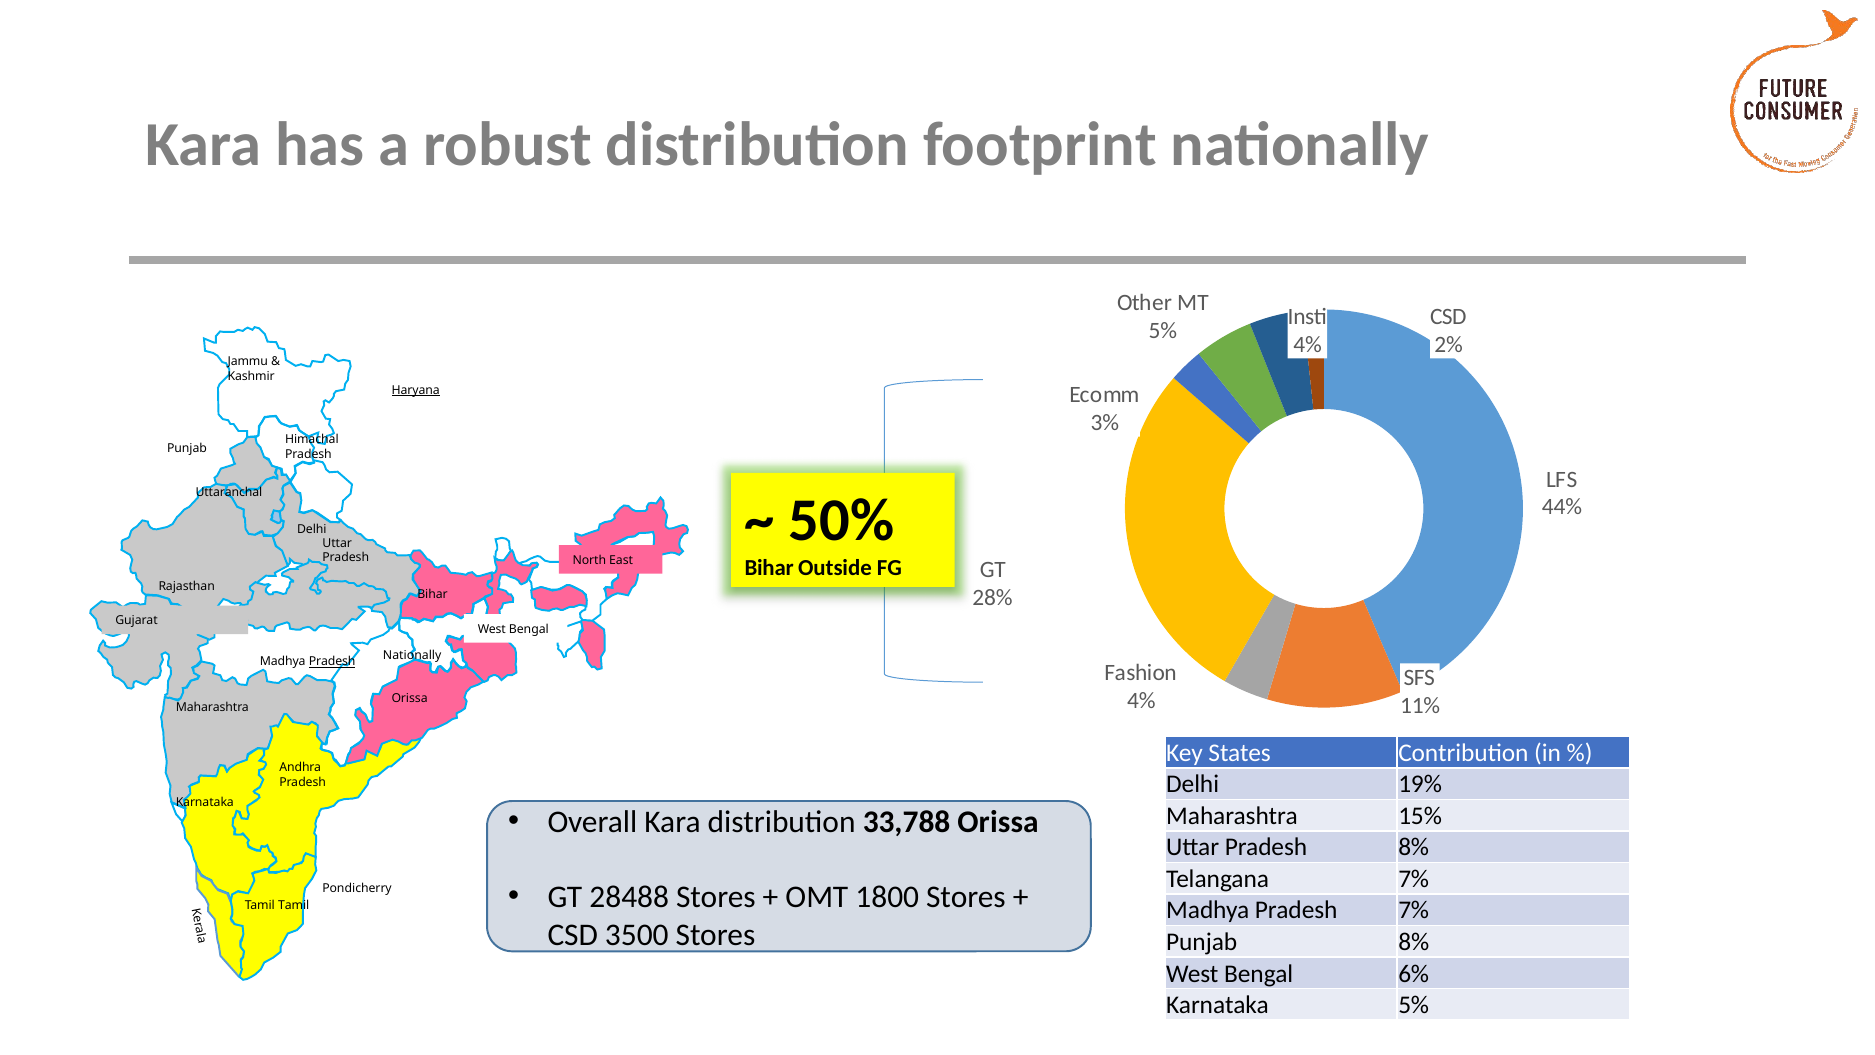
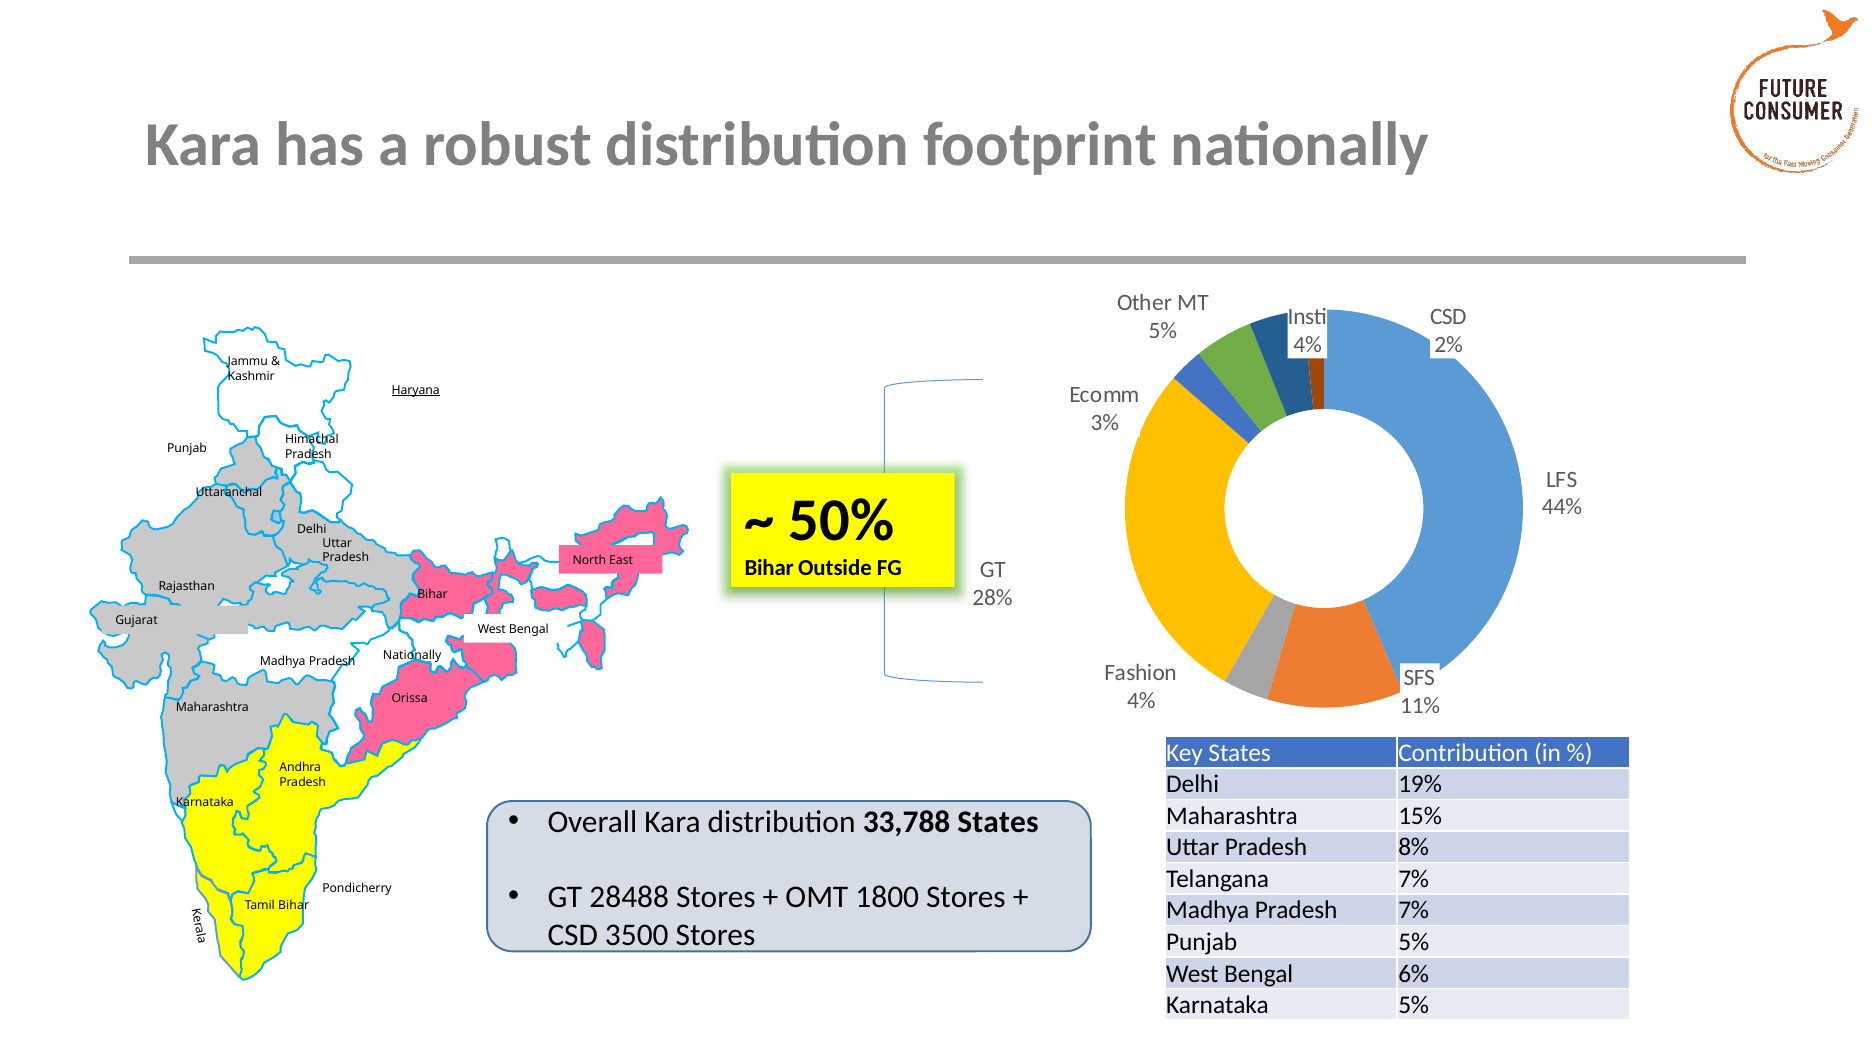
Pradesh underline: present -> none (332, 662)
33,788 Orissa: Orissa -> States (998, 821)
Tamil Tamil: Tamil -> Bihar (294, 905)
Punjab 8%: 8% -> 5% (1414, 942)
